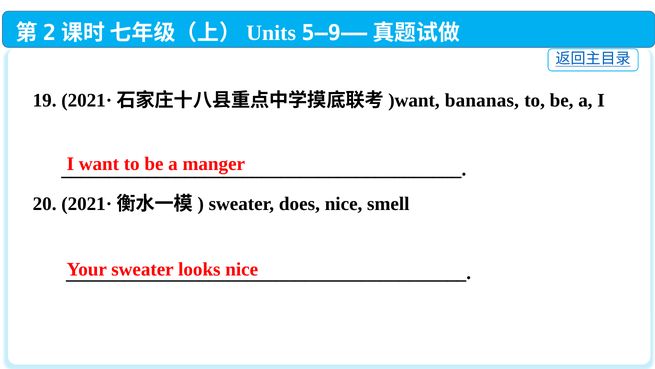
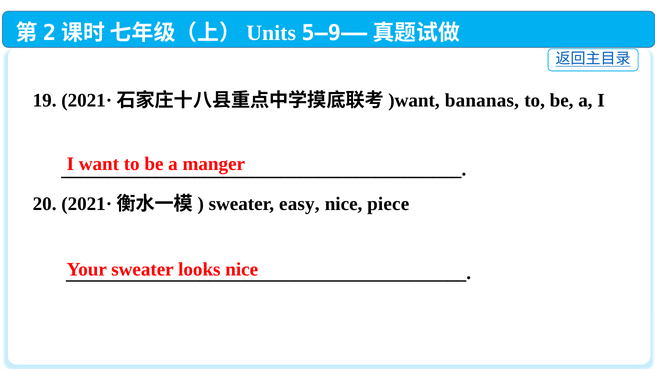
does: does -> easy (299, 204)
smell: smell -> piece (388, 204)
